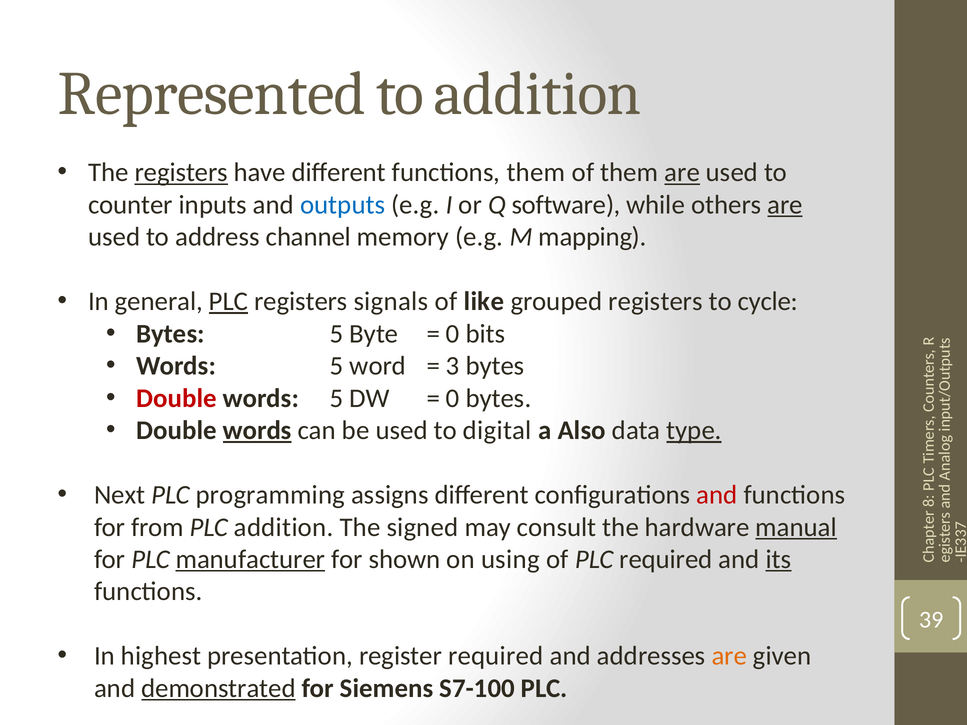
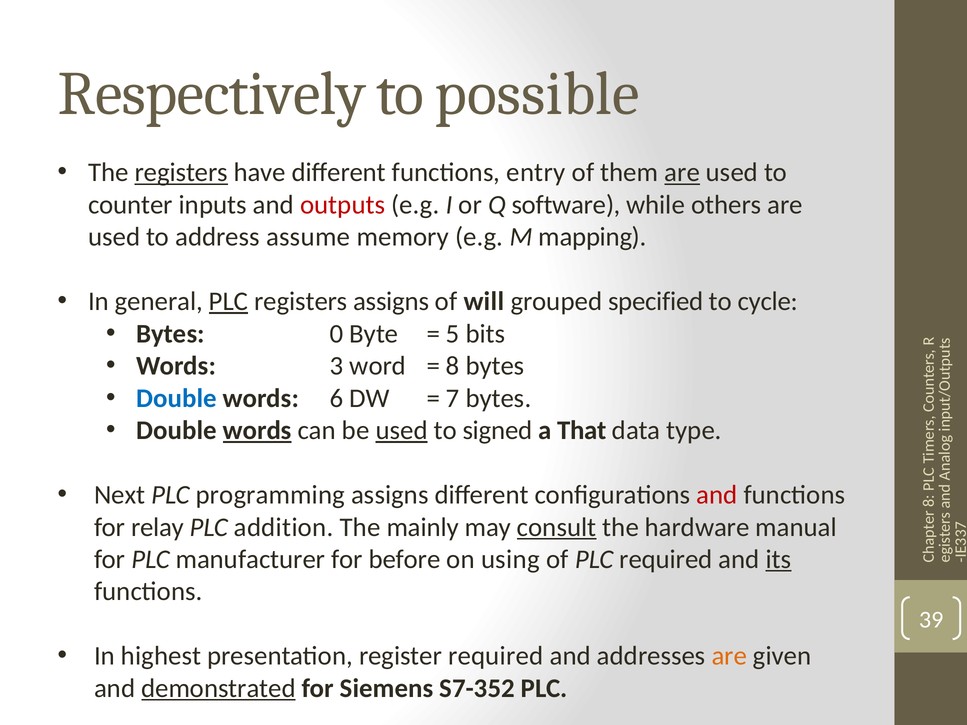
Represented: Represented -> Respectively (212, 94)
to addition: addition -> possible (537, 94)
functions them: them -> entry (536, 173)
outputs colour: blue -> red (343, 205)
are underline: present -> none (785, 205)
channel: channel -> assume (308, 237)
registers signals: signals -> assigns (391, 302)
like: like -> will (484, 302)
grouped registers: registers -> specified (656, 302)
Bytes 5: 5 -> 0 (337, 334)
0: 0 -> 5 (453, 334)
5: 5 -> 3 (337, 366)
3: 3 -> 8 (453, 366)
Double colour: red -> blue (177, 398)
5: 5 -> 6 (337, 398)
0: 0 -> 7 (453, 398)
used underline: none -> present (402, 431)
digital: digital -> signed (498, 431)
Also: Also -> That (582, 431)
type underline: present -> none (694, 431)
from: from -> relay (157, 527)
signed: signed -> mainly (423, 527)
consult underline: none -> present (557, 527)
manual underline: present -> none (796, 527)
manufacturer underline: present -> none (250, 560)
shown: shown -> before (405, 560)
S7-100: S7-100 -> S7-352 (477, 689)
